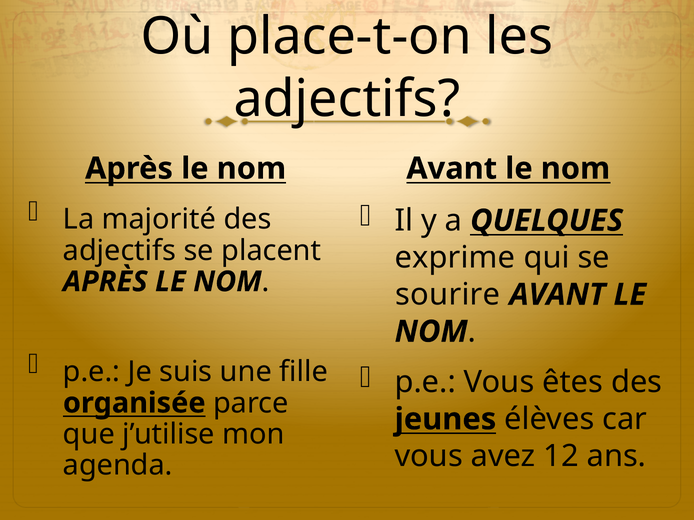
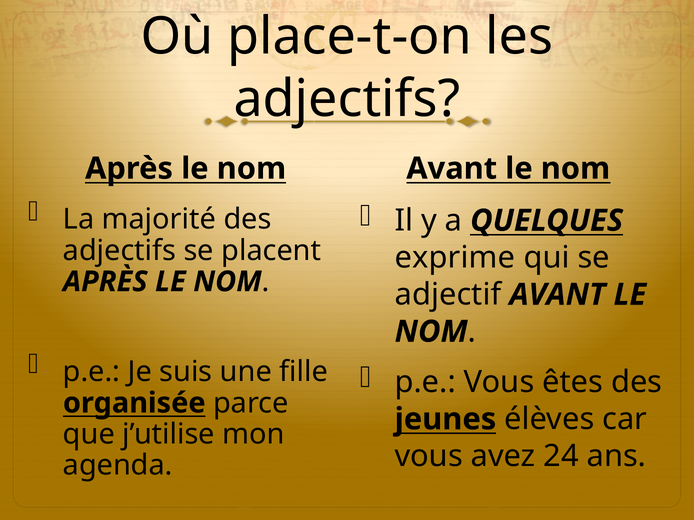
sourire: sourire -> adjectif (448, 295)
12: 12 -> 24 (561, 457)
